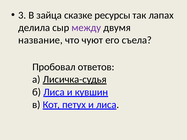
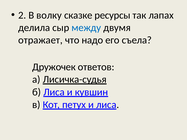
3: 3 -> 2 (22, 15)
зайца: зайца -> волку (49, 15)
между colour: purple -> blue (86, 28)
название: название -> отражает (40, 40)
чуют: чуют -> надо (92, 40)
Пробовал: Пробовал -> Дружочек (54, 67)
